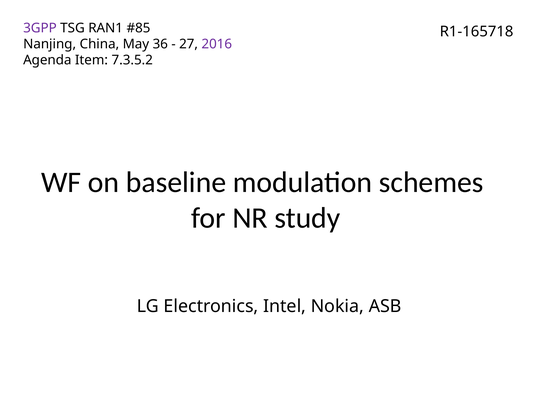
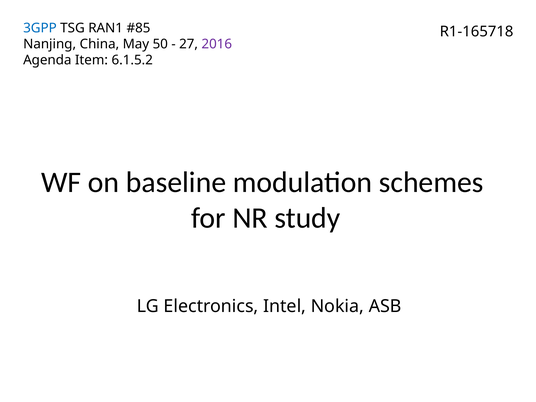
3GPP colour: purple -> blue (40, 28)
36: 36 -> 50 (160, 44)
7.3.5.2: 7.3.5.2 -> 6.1.5.2 (132, 60)
